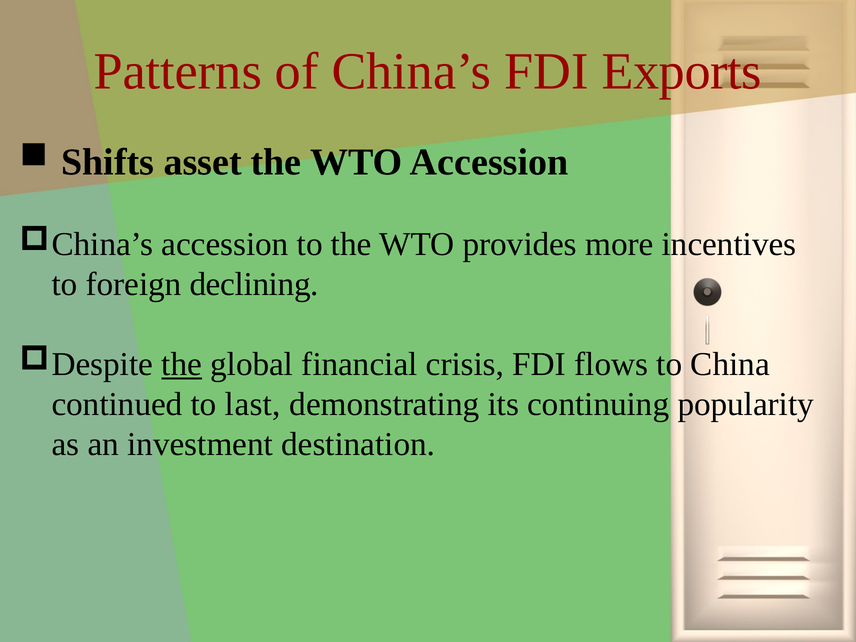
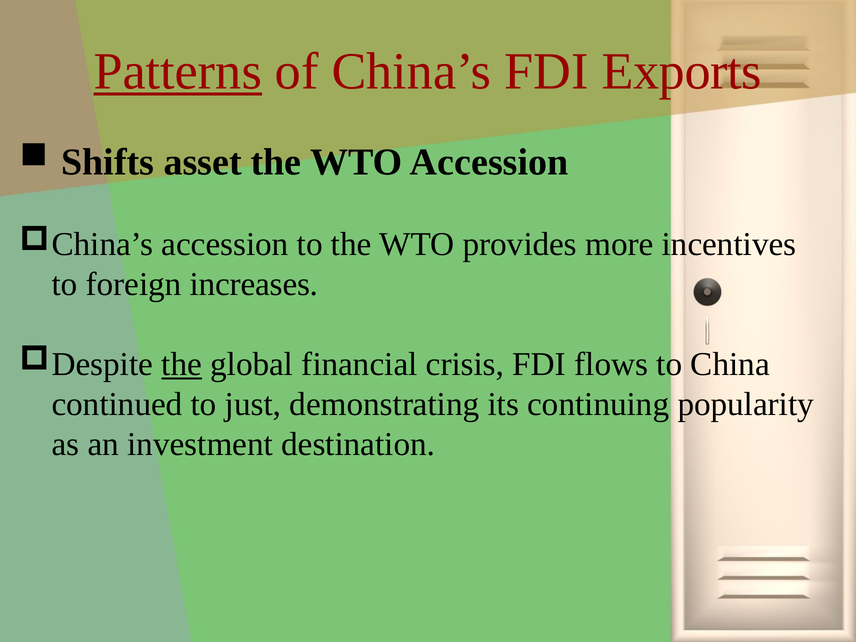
Patterns underline: none -> present (178, 71)
declining: declining -> increases (254, 284)
last: last -> just (253, 404)
